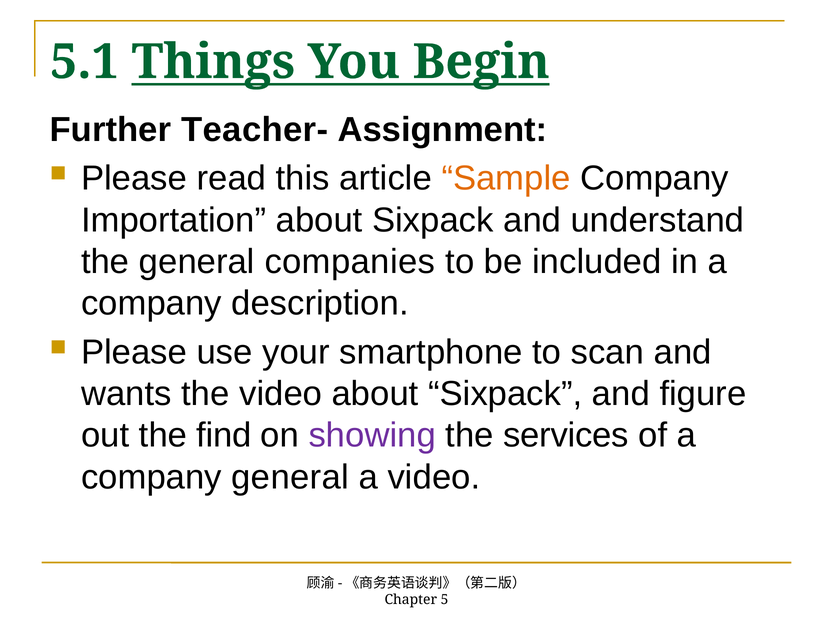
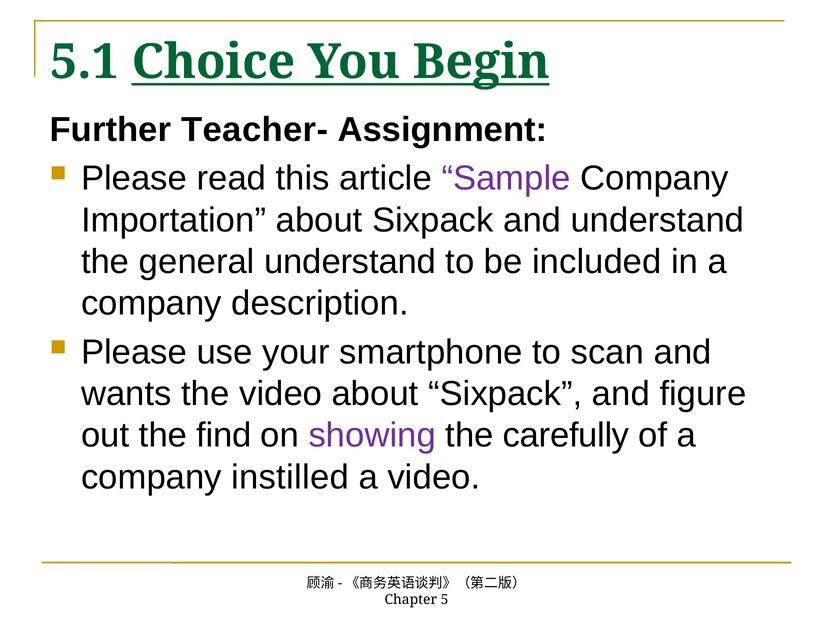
Things: Things -> Choice (213, 62)
Sample colour: orange -> purple (506, 178)
general companies: companies -> understand (350, 262)
services: services -> carefully (566, 435)
company general: general -> instilled (290, 477)
